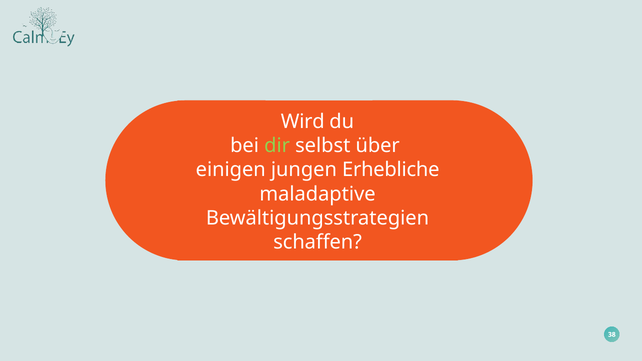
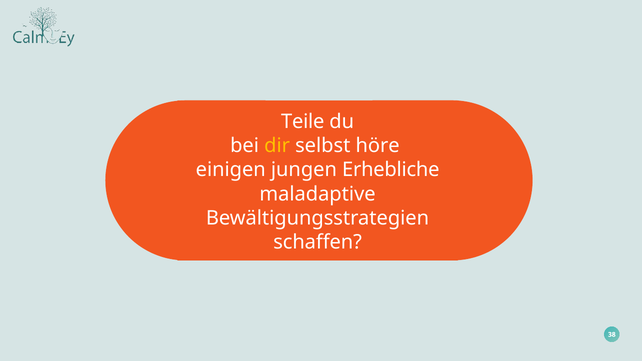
Wird: Wird -> Teile (303, 122)
dir colour: light green -> yellow (277, 146)
über: über -> höre (378, 146)
